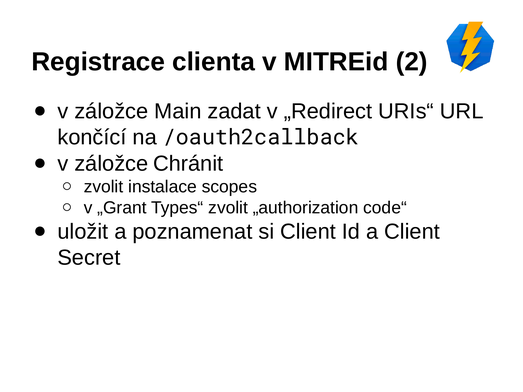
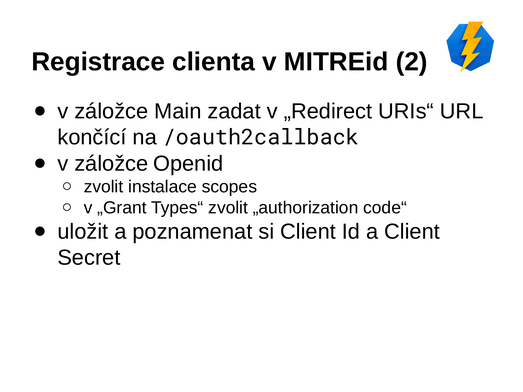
Chránit: Chránit -> Openid (188, 164)
